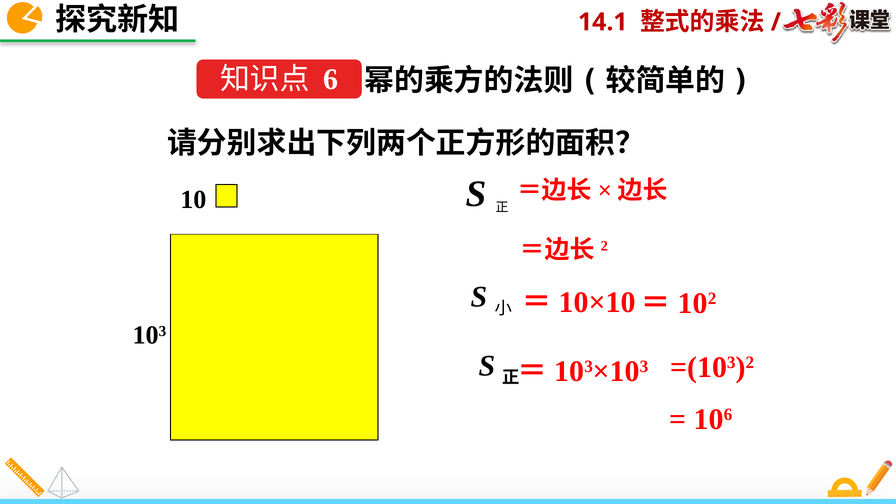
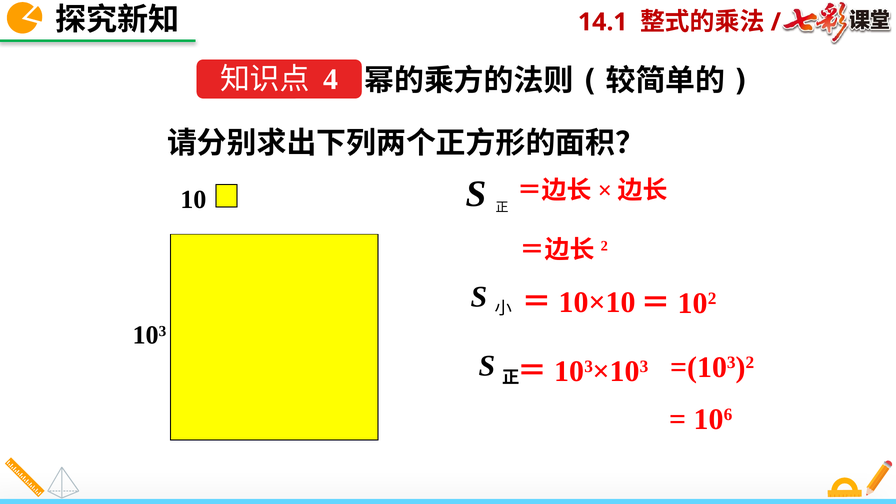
6: 6 -> 4 (331, 79)
